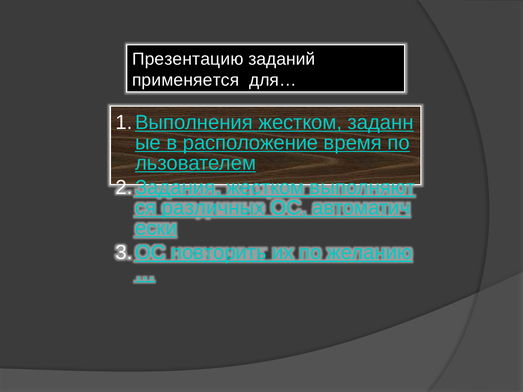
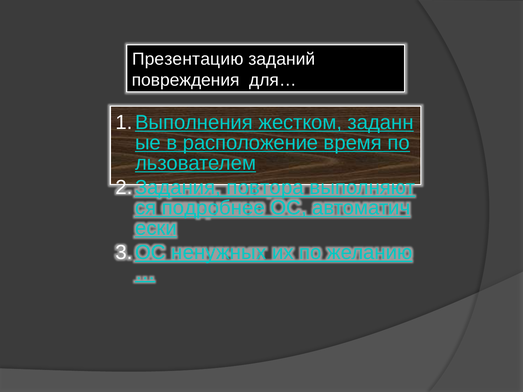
применяется: применяется -> повреждения (186, 80)
жестком: жестком -> повтора (265, 188)
различных: различных -> подробнее (213, 208)
повторить: повторить -> ненужных (219, 253)
